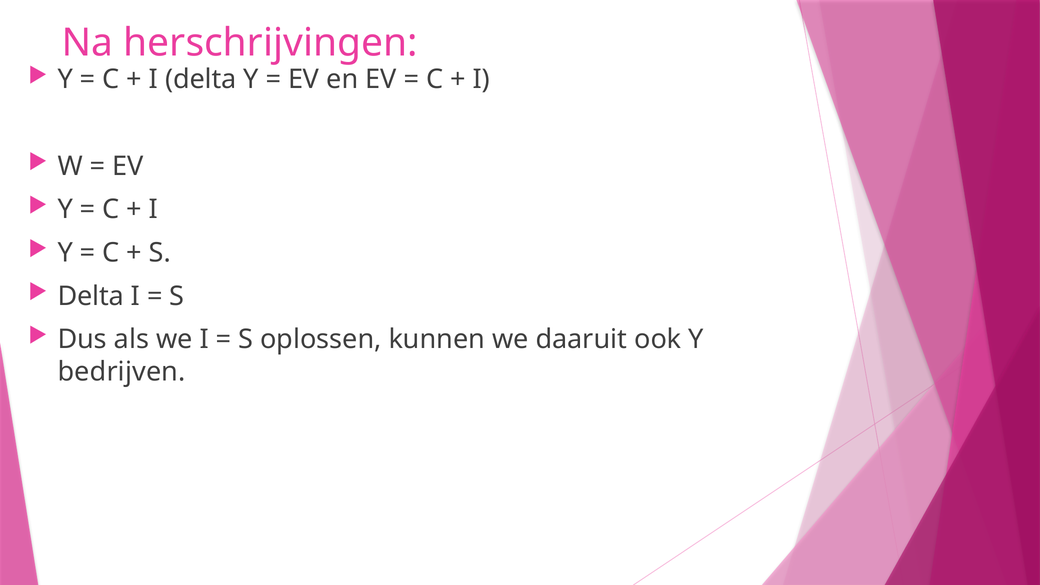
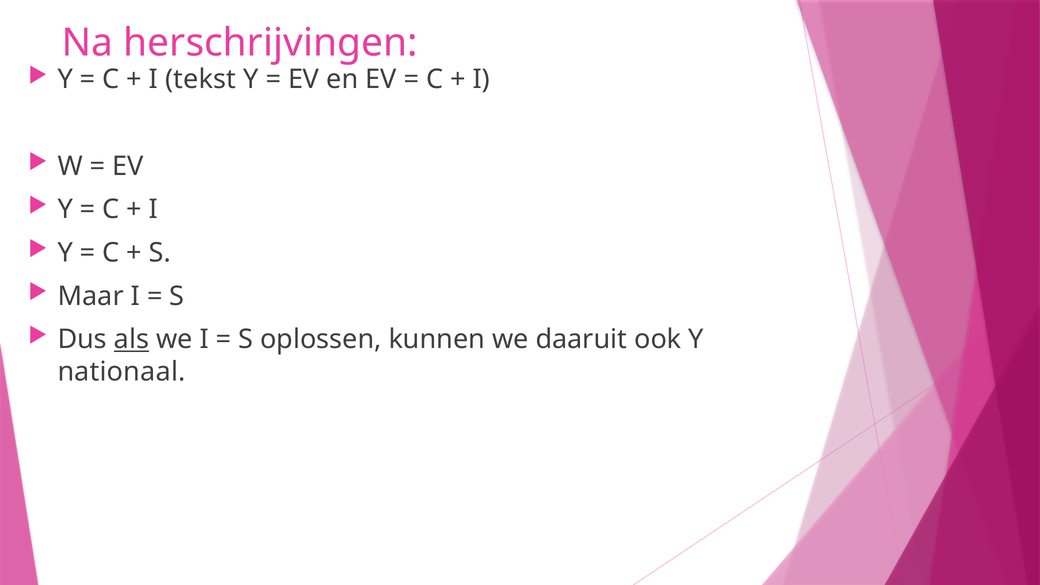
I delta: delta -> tekst (201, 80)
Delta: Delta -> Maar (91, 296)
als underline: none -> present (132, 340)
bedrijven: bedrijven -> nationaal (122, 372)
